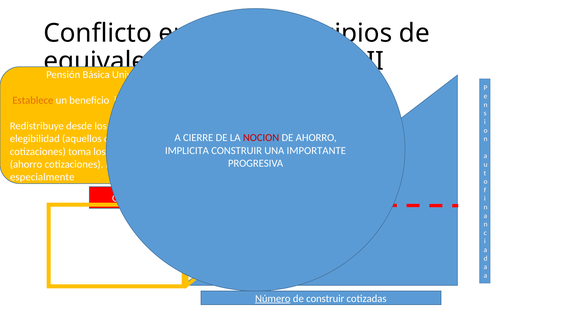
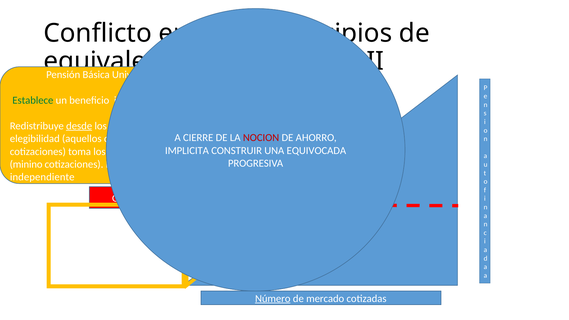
Establece colour: orange -> green (33, 100)
desde underline: none -> present (79, 126)
IMPORTANTE: IMPORTANTE -> EQUIVOCADA (316, 151)
ahorro: ahorro -> minino (26, 164)
especialmente: especialmente -> independiente (42, 177)
de construir: construir -> mercado (325, 299)
